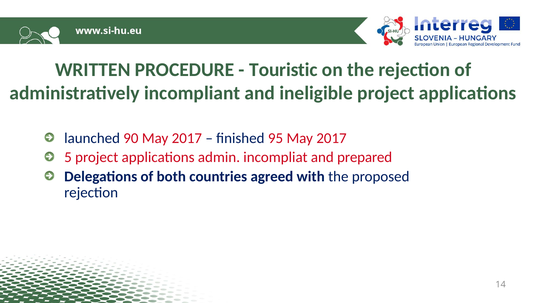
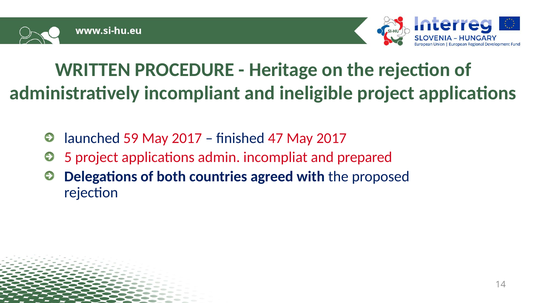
Touristic: Touristic -> Heritage (283, 70)
90: 90 -> 59 (131, 138)
95: 95 -> 47 (276, 138)
